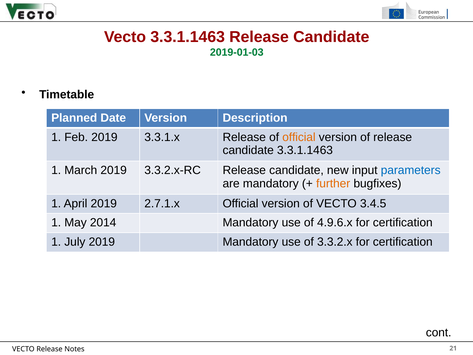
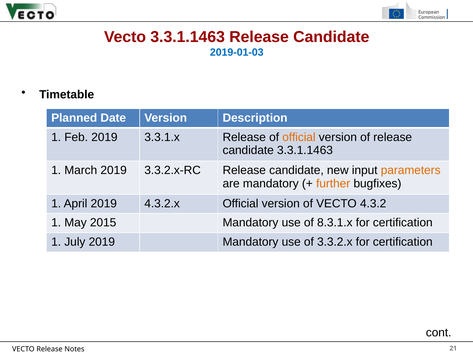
2019-01-03 colour: green -> blue (237, 52)
parameters colour: blue -> orange (411, 170)
2.7.1.x: 2.7.1.x -> 4.3.2.x (162, 203)
3.4.5: 3.4.5 -> 4.3.2 (373, 203)
2014: 2014 -> 2015 (103, 222)
4.9.6.x: 4.9.6.x -> 8.3.1.x (335, 222)
